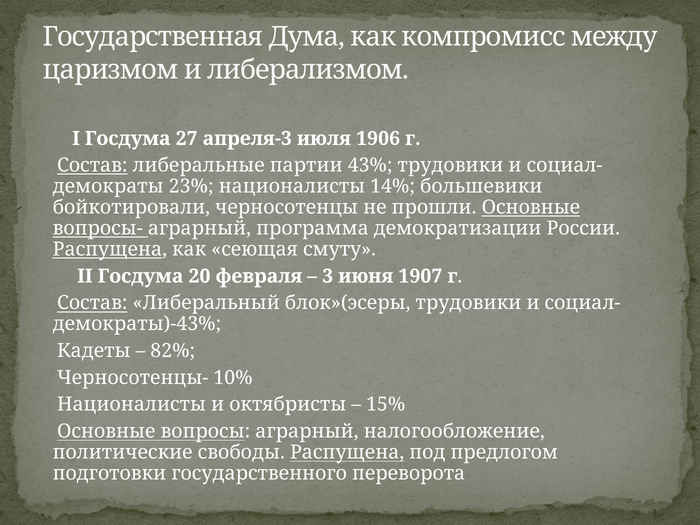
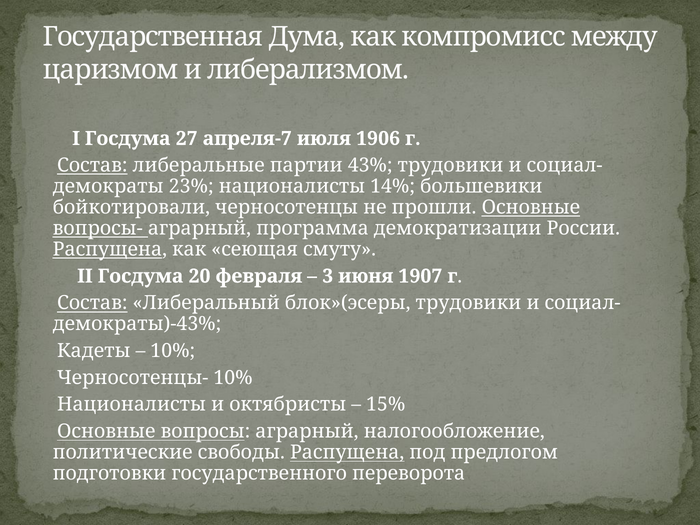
апреля-3: апреля-3 -> апреля-7 (247, 139)
82%: 82% -> 10% (173, 351)
